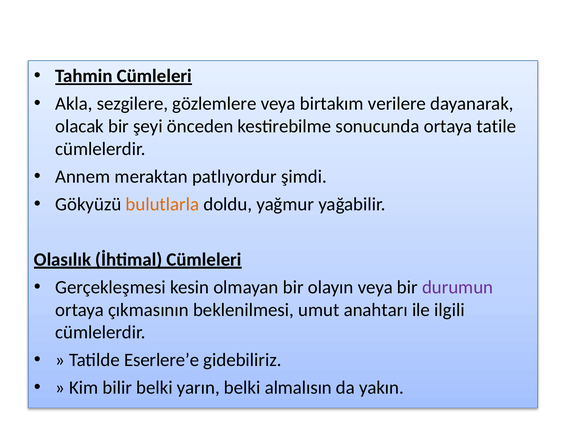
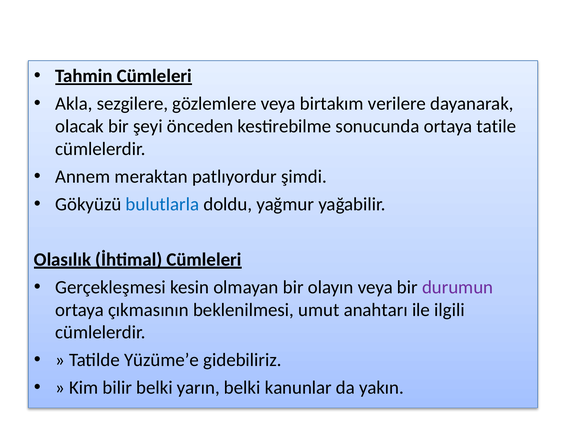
bulutlarla colour: orange -> blue (162, 204)
Eserlere’e: Eserlere’e -> Yüzüme’e (161, 360)
almalısın: almalısın -> kanunlar (298, 388)
